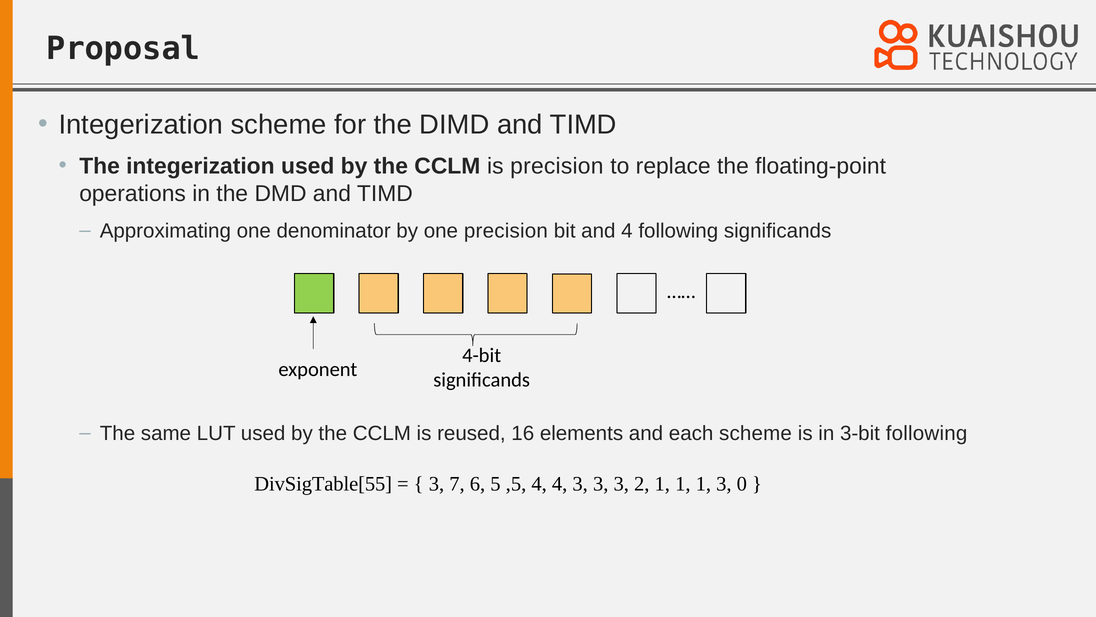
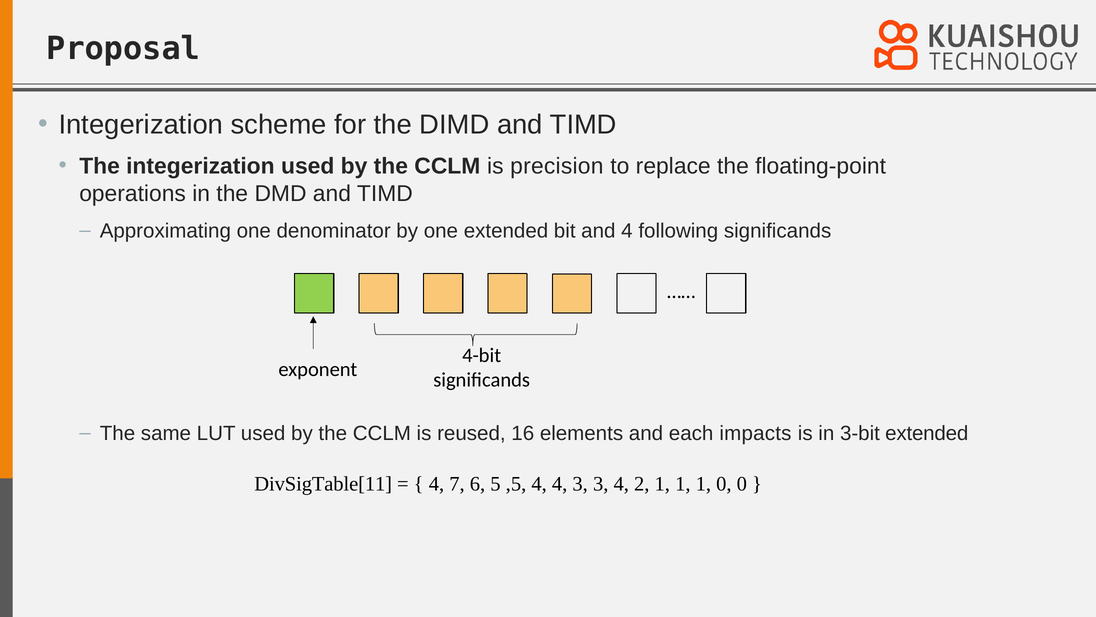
one precision: precision -> extended (506, 231)
each scheme: scheme -> impacts (755, 433)
3-bit following: following -> extended (927, 433)
DivSigTable[55: DivSigTable[55 -> DivSigTable[11 (323, 484)
3: 3 -> 4 (436, 484)
3 3 3: 3 -> 4 (621, 484)
1 3: 3 -> 0 (724, 484)
